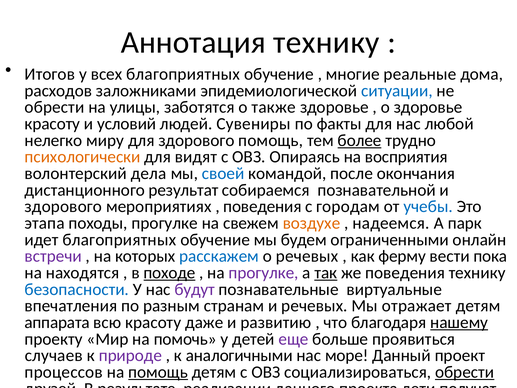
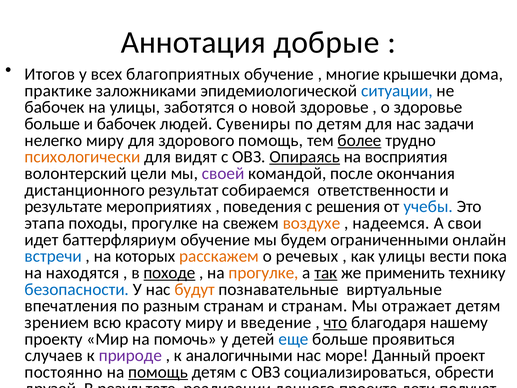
Аннотация технику: технику -> добрые (326, 42)
многие реальные: реальные -> крышечки (420, 74)
расходов: расходов -> практике (58, 91)
обрести: обрести -> бабочек (55, 107)
также: также -> новой (274, 107)
красоту: красоту -> больше (52, 124)
и условий: условий -> бабочек (127, 124)
по факты: факты -> детям (339, 124)
нас любой: любой -> задачи (449, 124)
Опираясь underline: none -> present (305, 157)
волонтерский дела: дела -> цели (149, 173)
своей colour: blue -> purple (223, 173)
познавательной: познавательной -> ответственности (377, 190)
здорового: здорового -> результате (63, 206)
городам: городам -> решения (348, 206)
парк: парк -> свои (465, 223)
идет благоприятных: благоприятных -> баттерфляриум (119, 240)
встречи colour: purple -> blue (53, 256)
расскажем colour: blue -> orange (219, 256)
как ферму: ферму -> улицы (402, 256)
прогулке colour: purple -> orange (264, 273)
же поведения: поведения -> применить (405, 273)
будут colour: purple -> orange (195, 289)
и речевых: речевых -> странам (314, 306)
аппарата: аппарата -> зрением (57, 322)
красоту даже: даже -> миру (204, 322)
развитию: развитию -> введение (276, 322)
что underline: none -> present (335, 322)
нашему underline: present -> none (459, 322)
еще colour: purple -> blue (293, 339)
процессов: процессов -> постоянно (64, 372)
обрести underline: present -> none (465, 372)
